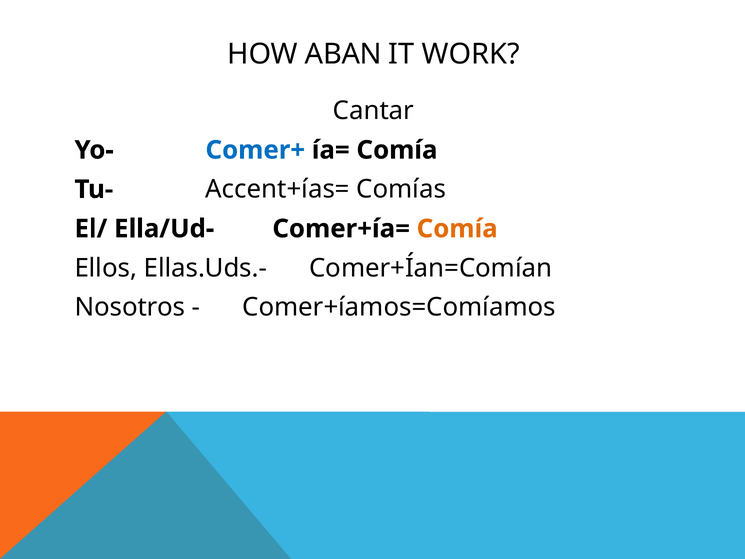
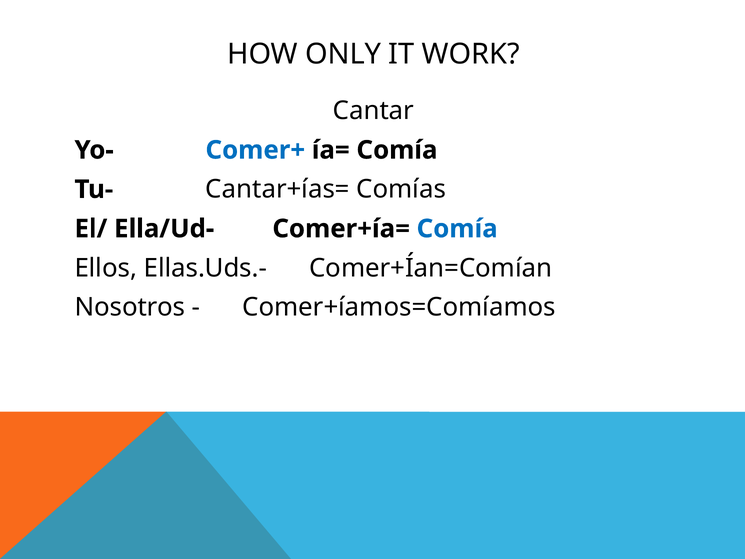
ABAN: ABAN -> ONLY (343, 54)
Accent+ías=: Accent+ías= -> Cantar+ías= (278, 189)
Comía colour: orange -> blue (457, 229)
